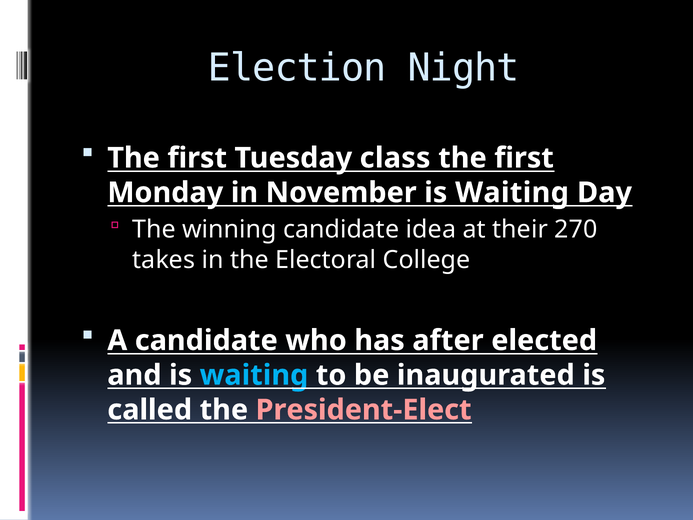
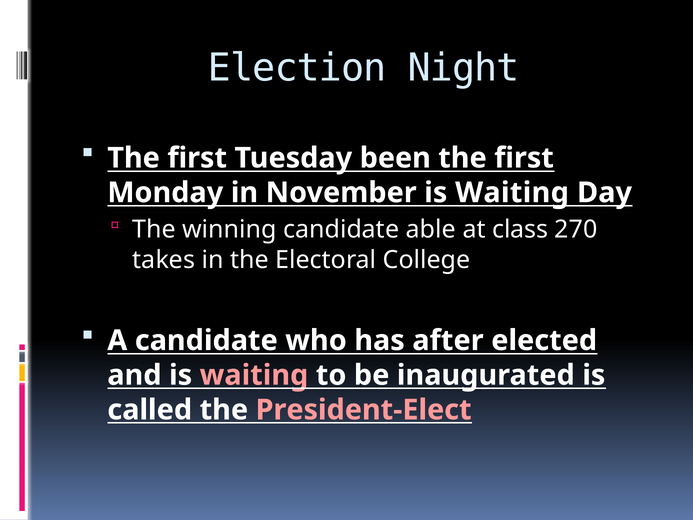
class: class -> been (395, 158)
idea: idea -> able (431, 230)
their: their -> class (520, 230)
waiting colour: light blue -> pink (254, 375)
